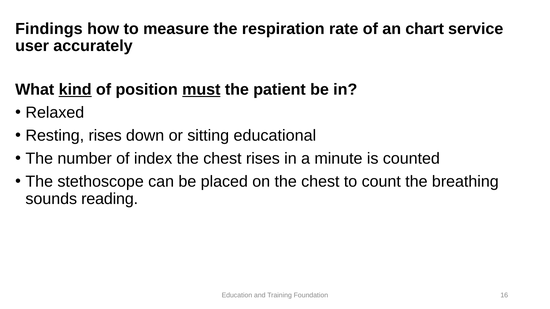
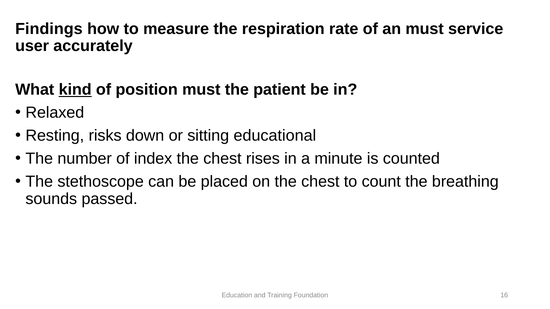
an chart: chart -> must (425, 29)
must underline: present -> none (201, 90)
Resting rises: rises -> risks (105, 136)
reading: reading -> passed (110, 199)
